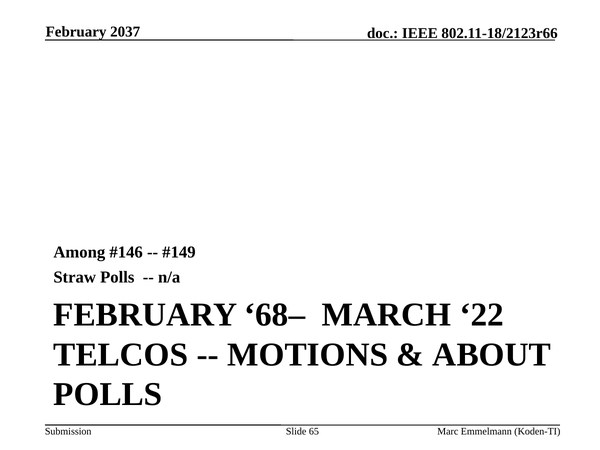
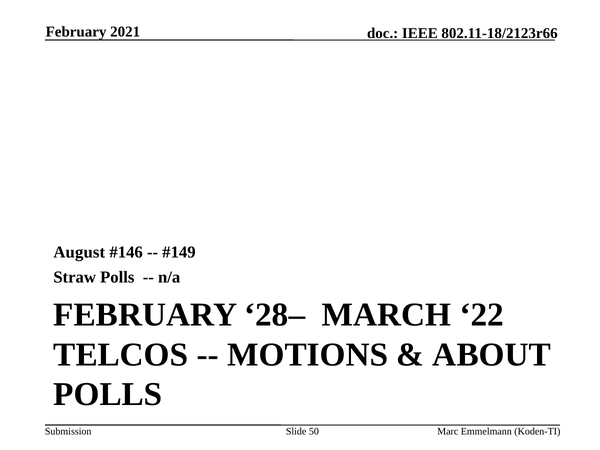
2037: 2037 -> 2021 (125, 32)
Among: Among -> August (79, 252)
68–: 68– -> 28– (275, 315)
65: 65 -> 50 (314, 432)
